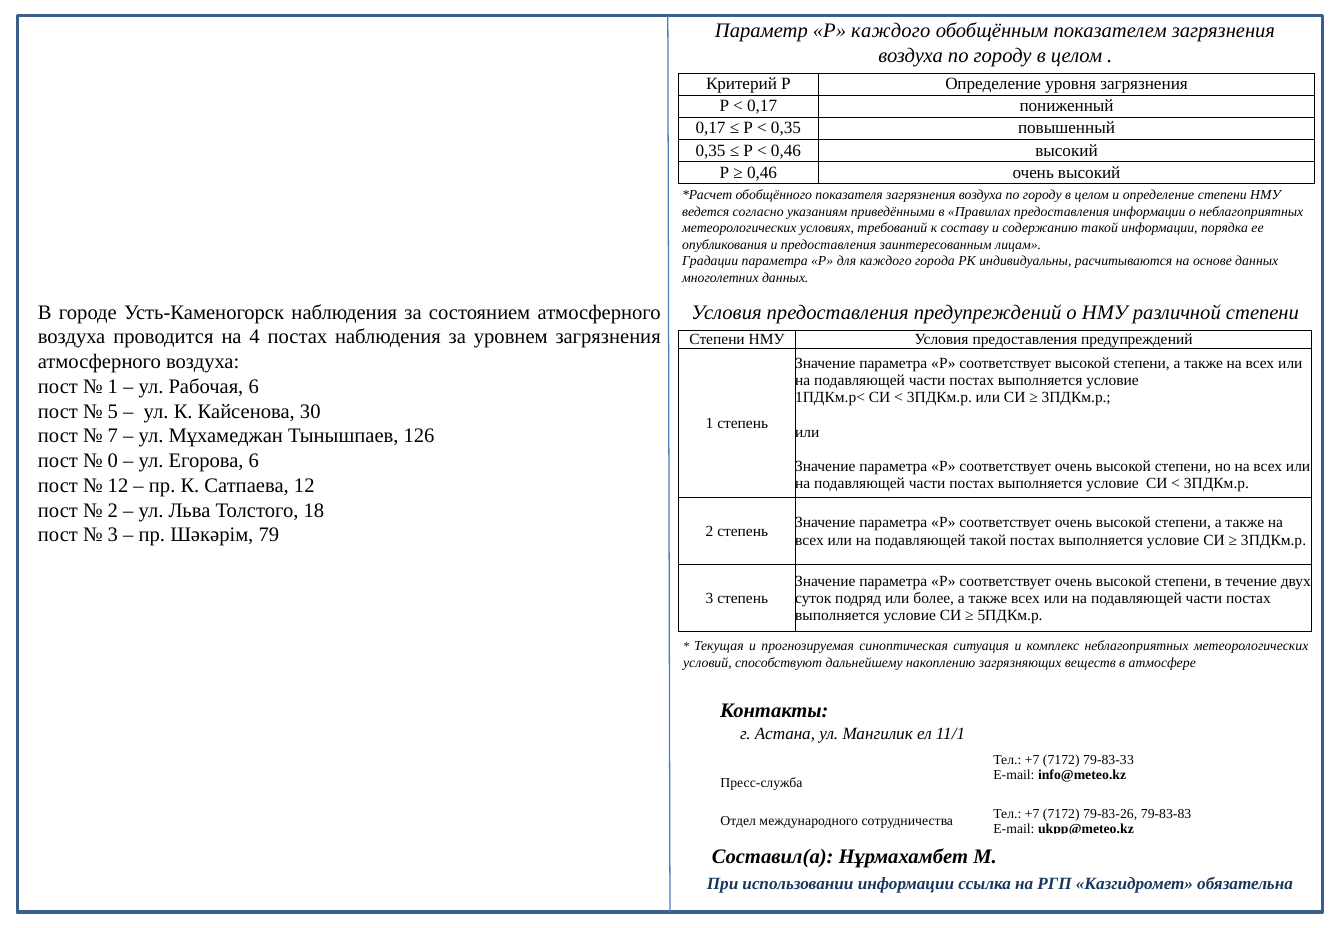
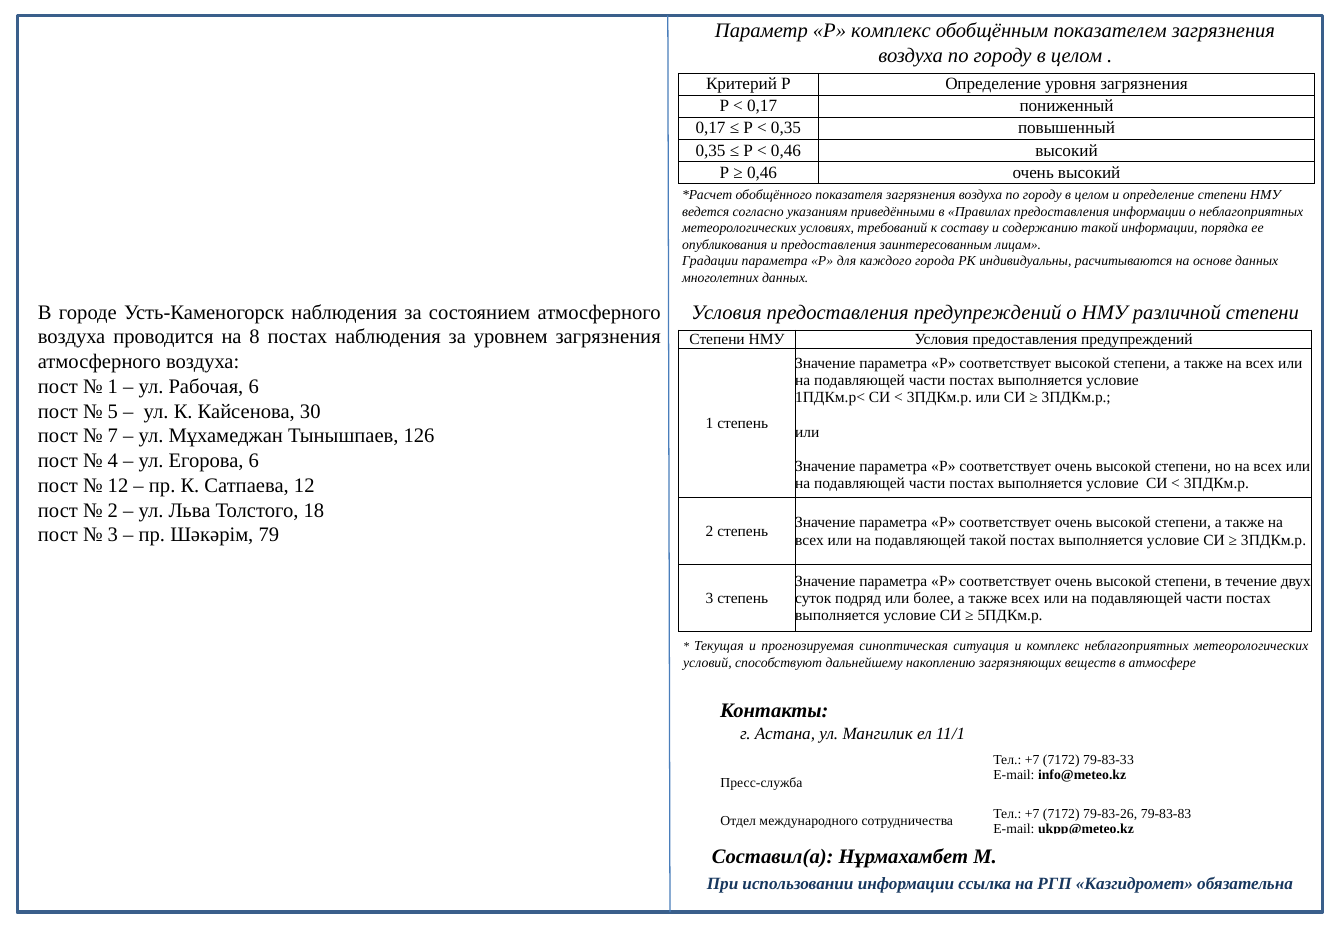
Р каждого: каждого -> комплекс (891, 31)
4: 4 -> 8 (255, 337)
0: 0 -> 4 (113, 461)
